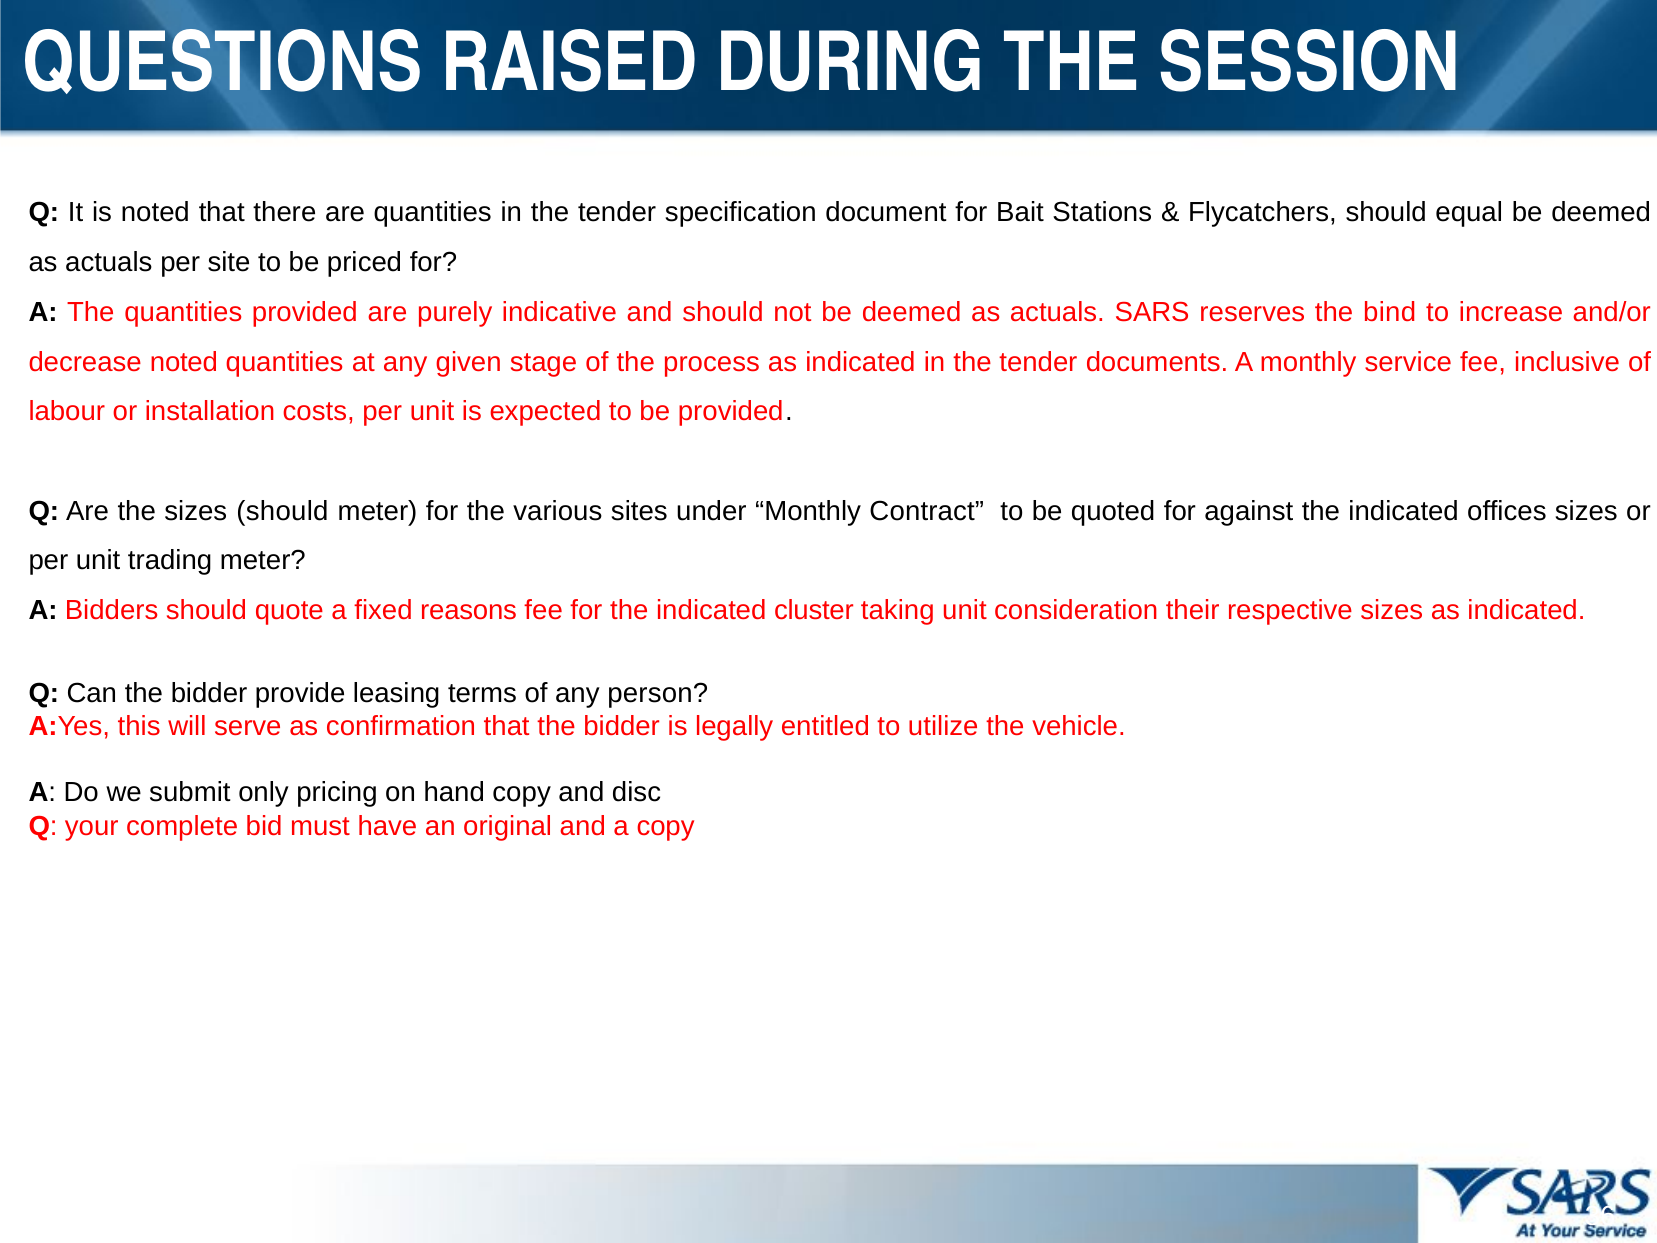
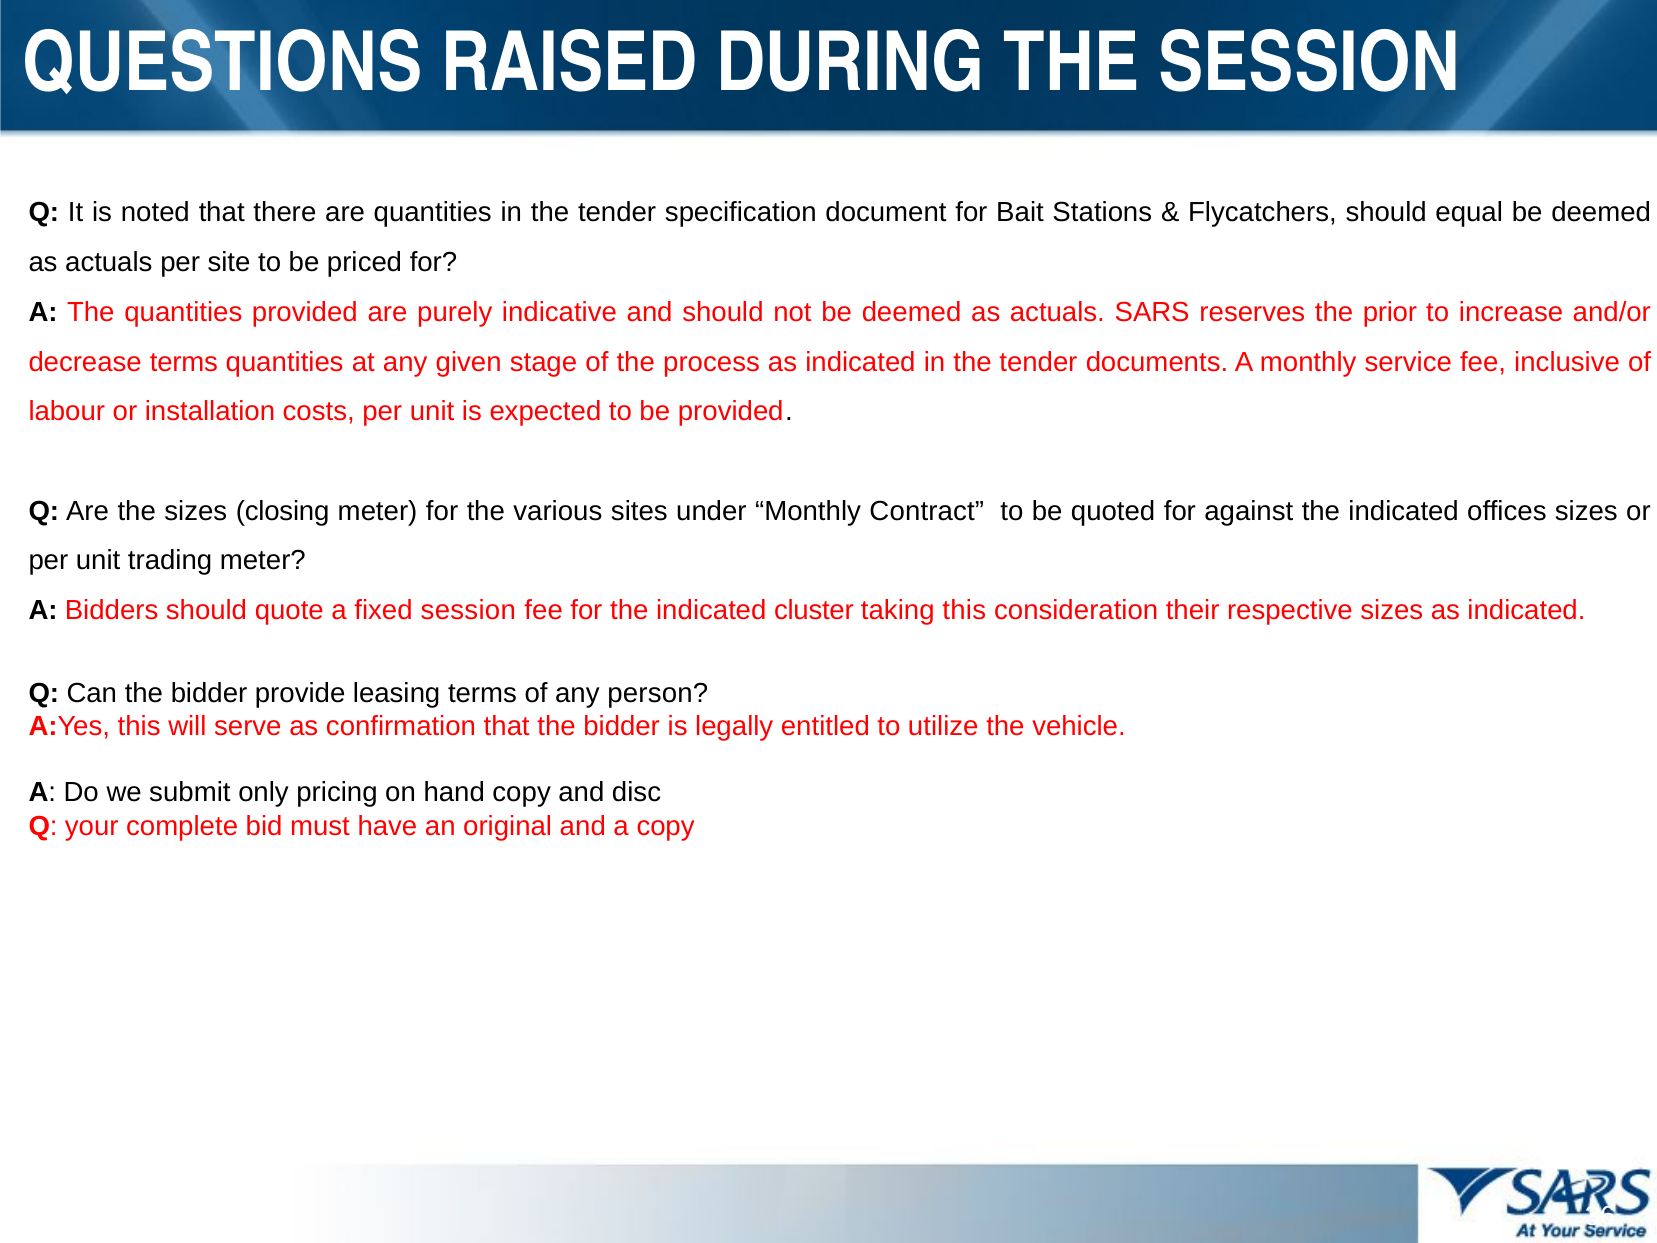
bind: bind -> prior (1390, 312)
decrease noted: noted -> terms (184, 362)
sizes should: should -> closing (283, 511)
fixed reasons: reasons -> session (468, 610)
taking unit: unit -> this (964, 610)
